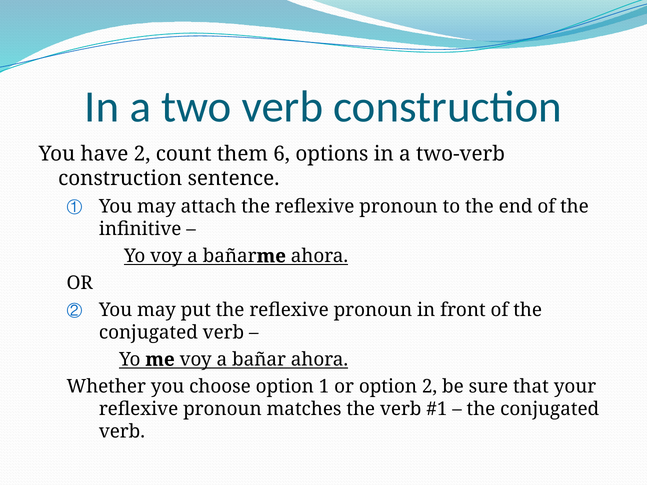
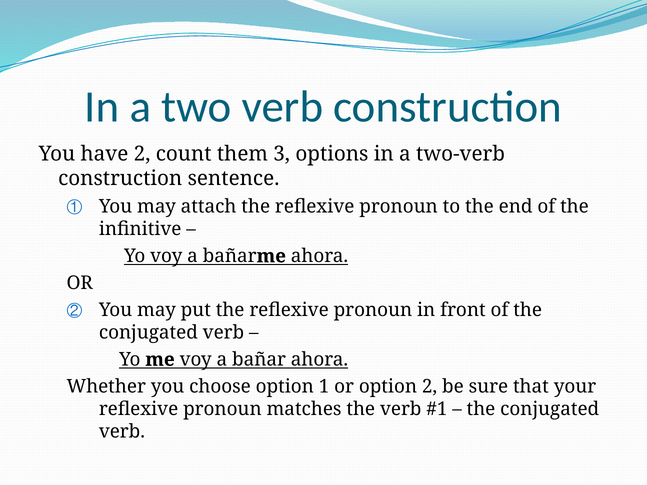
6: 6 -> 3 (282, 154)
